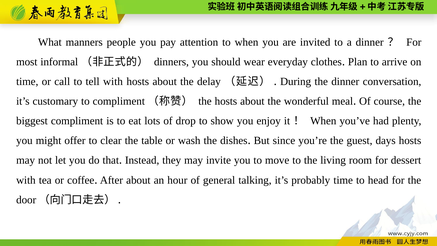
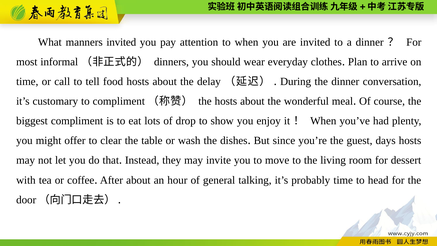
manners people: people -> invited (121, 42)
tell with: with -> food (113, 82)
